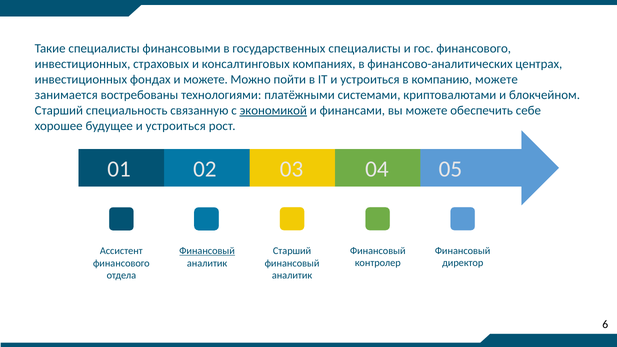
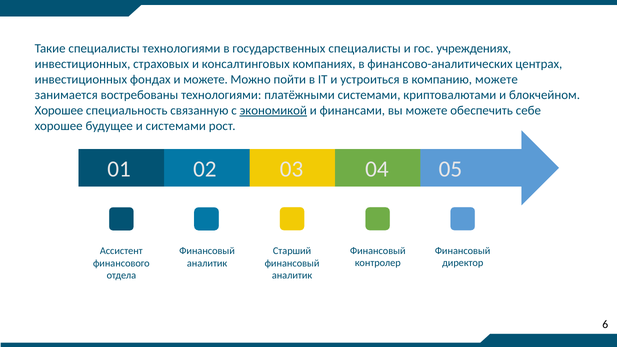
специалисты финансовыми: финансовыми -> технологиями (181, 49)
гос финансового: финансового -> учреждениях (474, 49)
Старший: Старший -> Хорошее (59, 110)
будущее и устроиться: устроиться -> системами (176, 126)
Финансовый underline: present -> none (207, 251)
